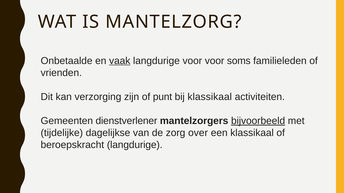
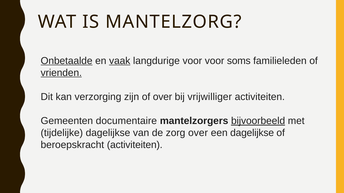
Onbetaalde underline: none -> present (67, 61)
vrienden underline: none -> present (61, 73)
of punt: punt -> over (163, 97)
bij klassikaal: klassikaal -> vrijwilliger (210, 97)
dienstverlener: dienstverlener -> documentaire (126, 121)
een klassikaal: klassikaal -> dagelijkse (252, 133)
beroepskracht langdurige: langdurige -> activiteiten (135, 145)
